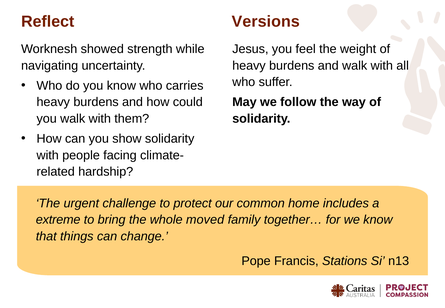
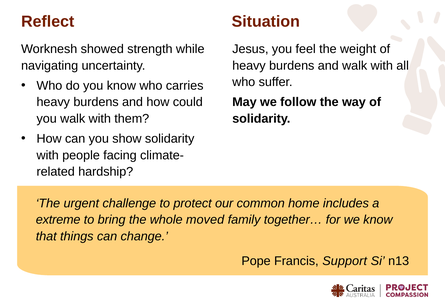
Versions: Versions -> Situation (266, 22)
Stations: Stations -> Support (345, 261)
